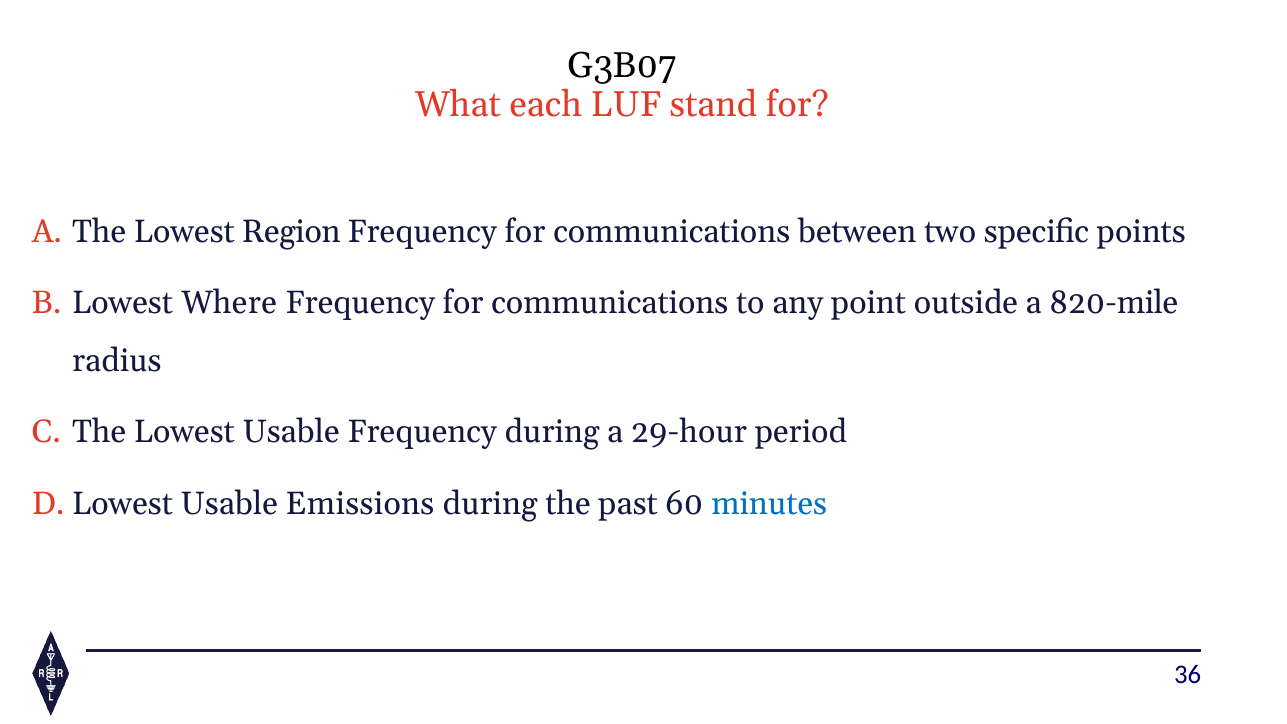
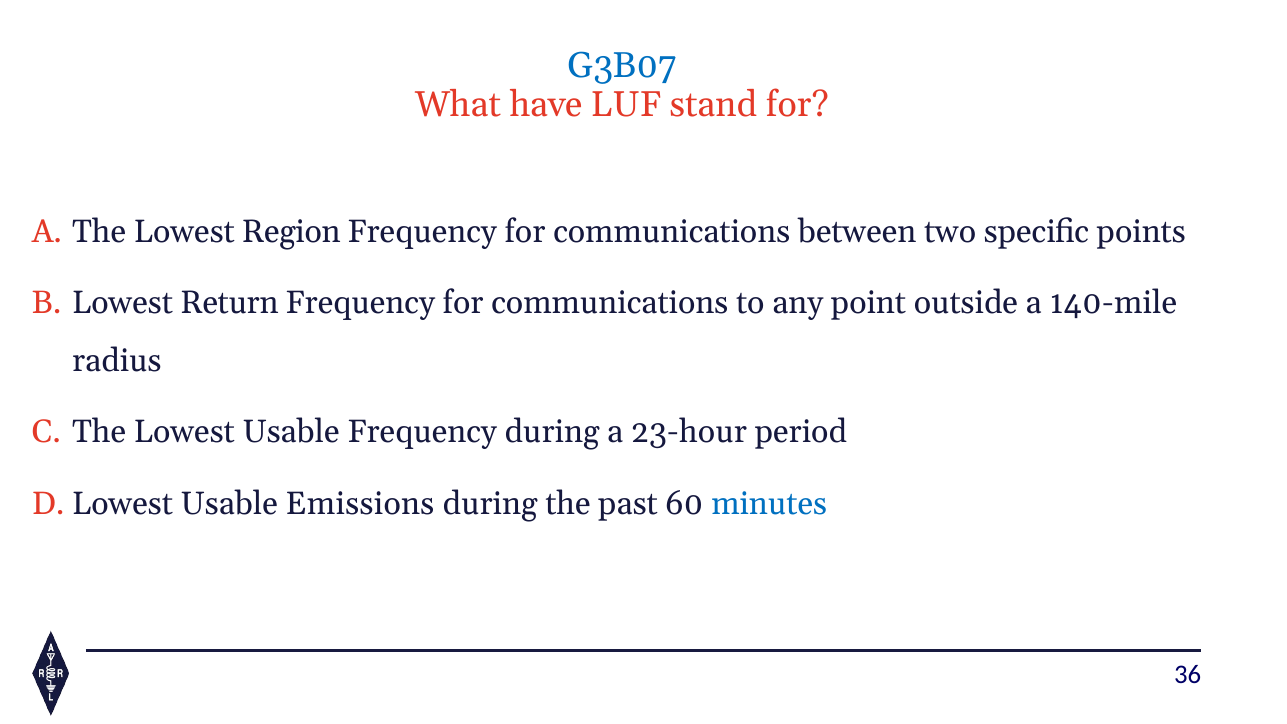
G3B07 colour: black -> blue (622, 66)
each: each -> have (546, 104)
Where: Where -> Return (229, 303)
820-mile: 820-mile -> 140-mile (1113, 303)
29-hour: 29-hour -> 23-hour (689, 432)
